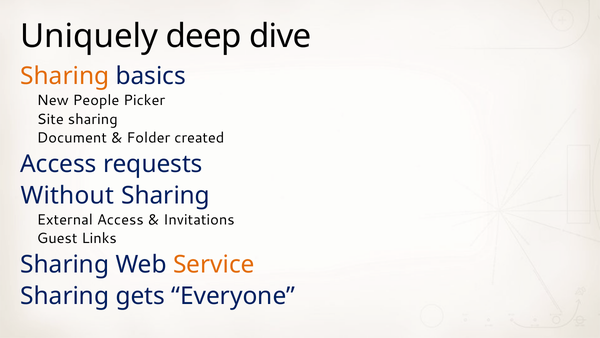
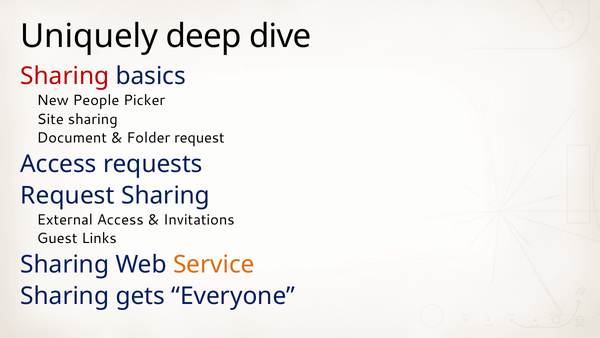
Sharing colour: orange -> red (65, 76)
Folder created: created -> request (199, 138)
Without: Without -> Request (67, 195)
